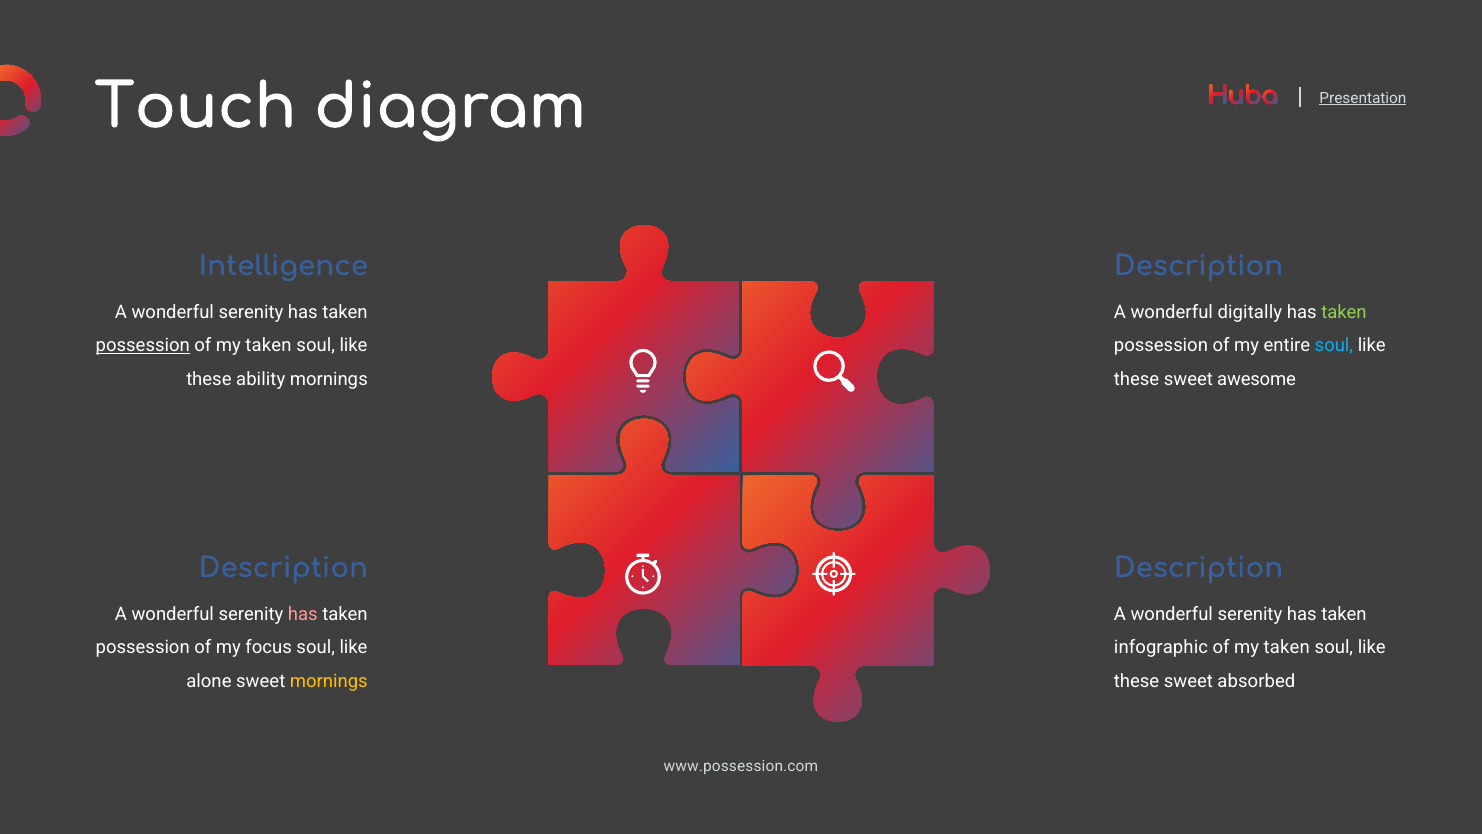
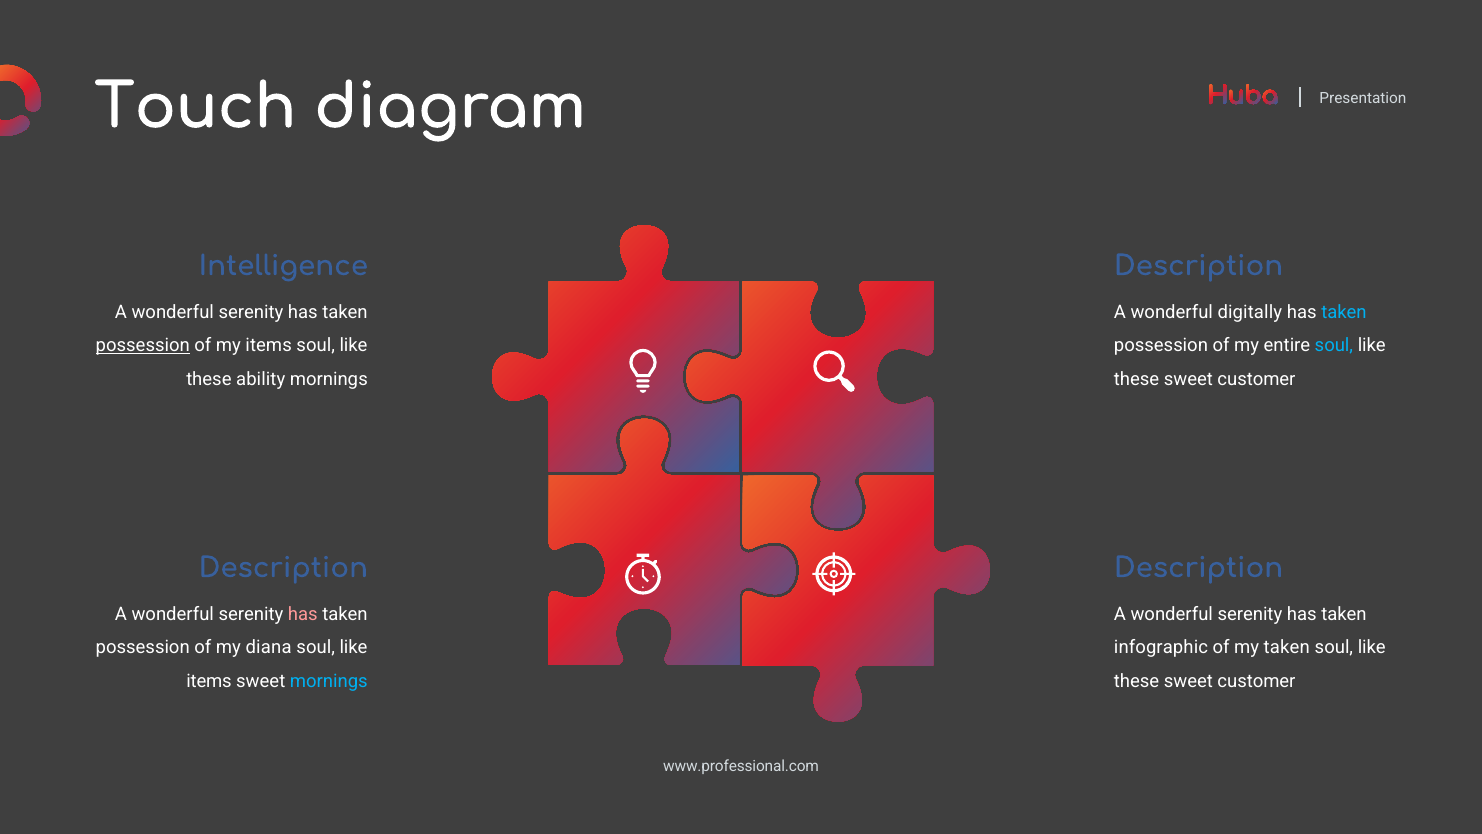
Presentation underline: present -> none (1363, 98)
taken colour: light green -> light blue (1344, 312)
taken: taken -> items (269, 346)
awesome: awesome -> customer (1256, 379)
focus: focus -> diana (269, 647)
alone: alone -> items (209, 681)
mornings colour: yellow -> light blue (329, 681)
absorbed: absorbed -> customer (1256, 681)
www.possession.com: www.possession.com -> www.professional.com (741, 766)
